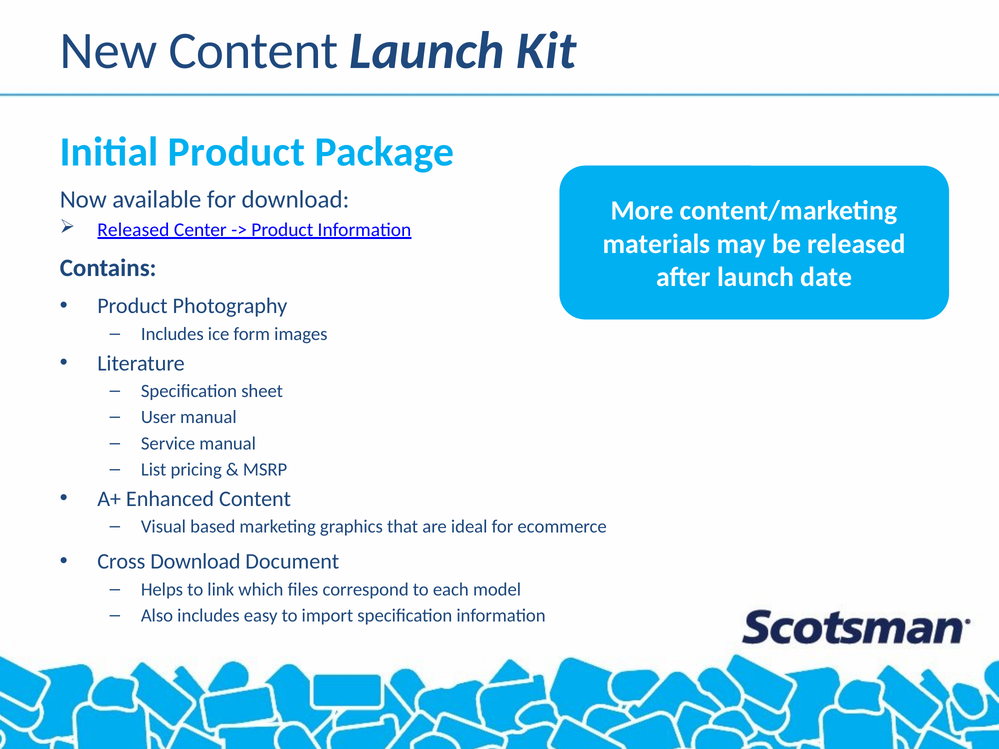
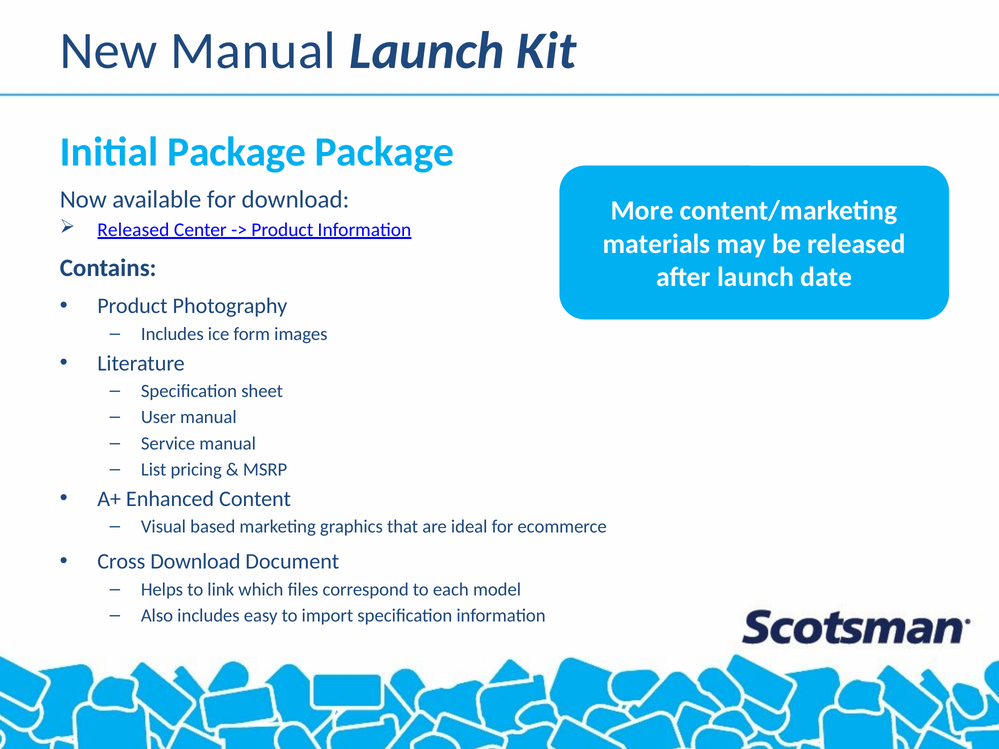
New Content: Content -> Manual (253, 51)
Initial Product: Product -> Package (237, 152)
